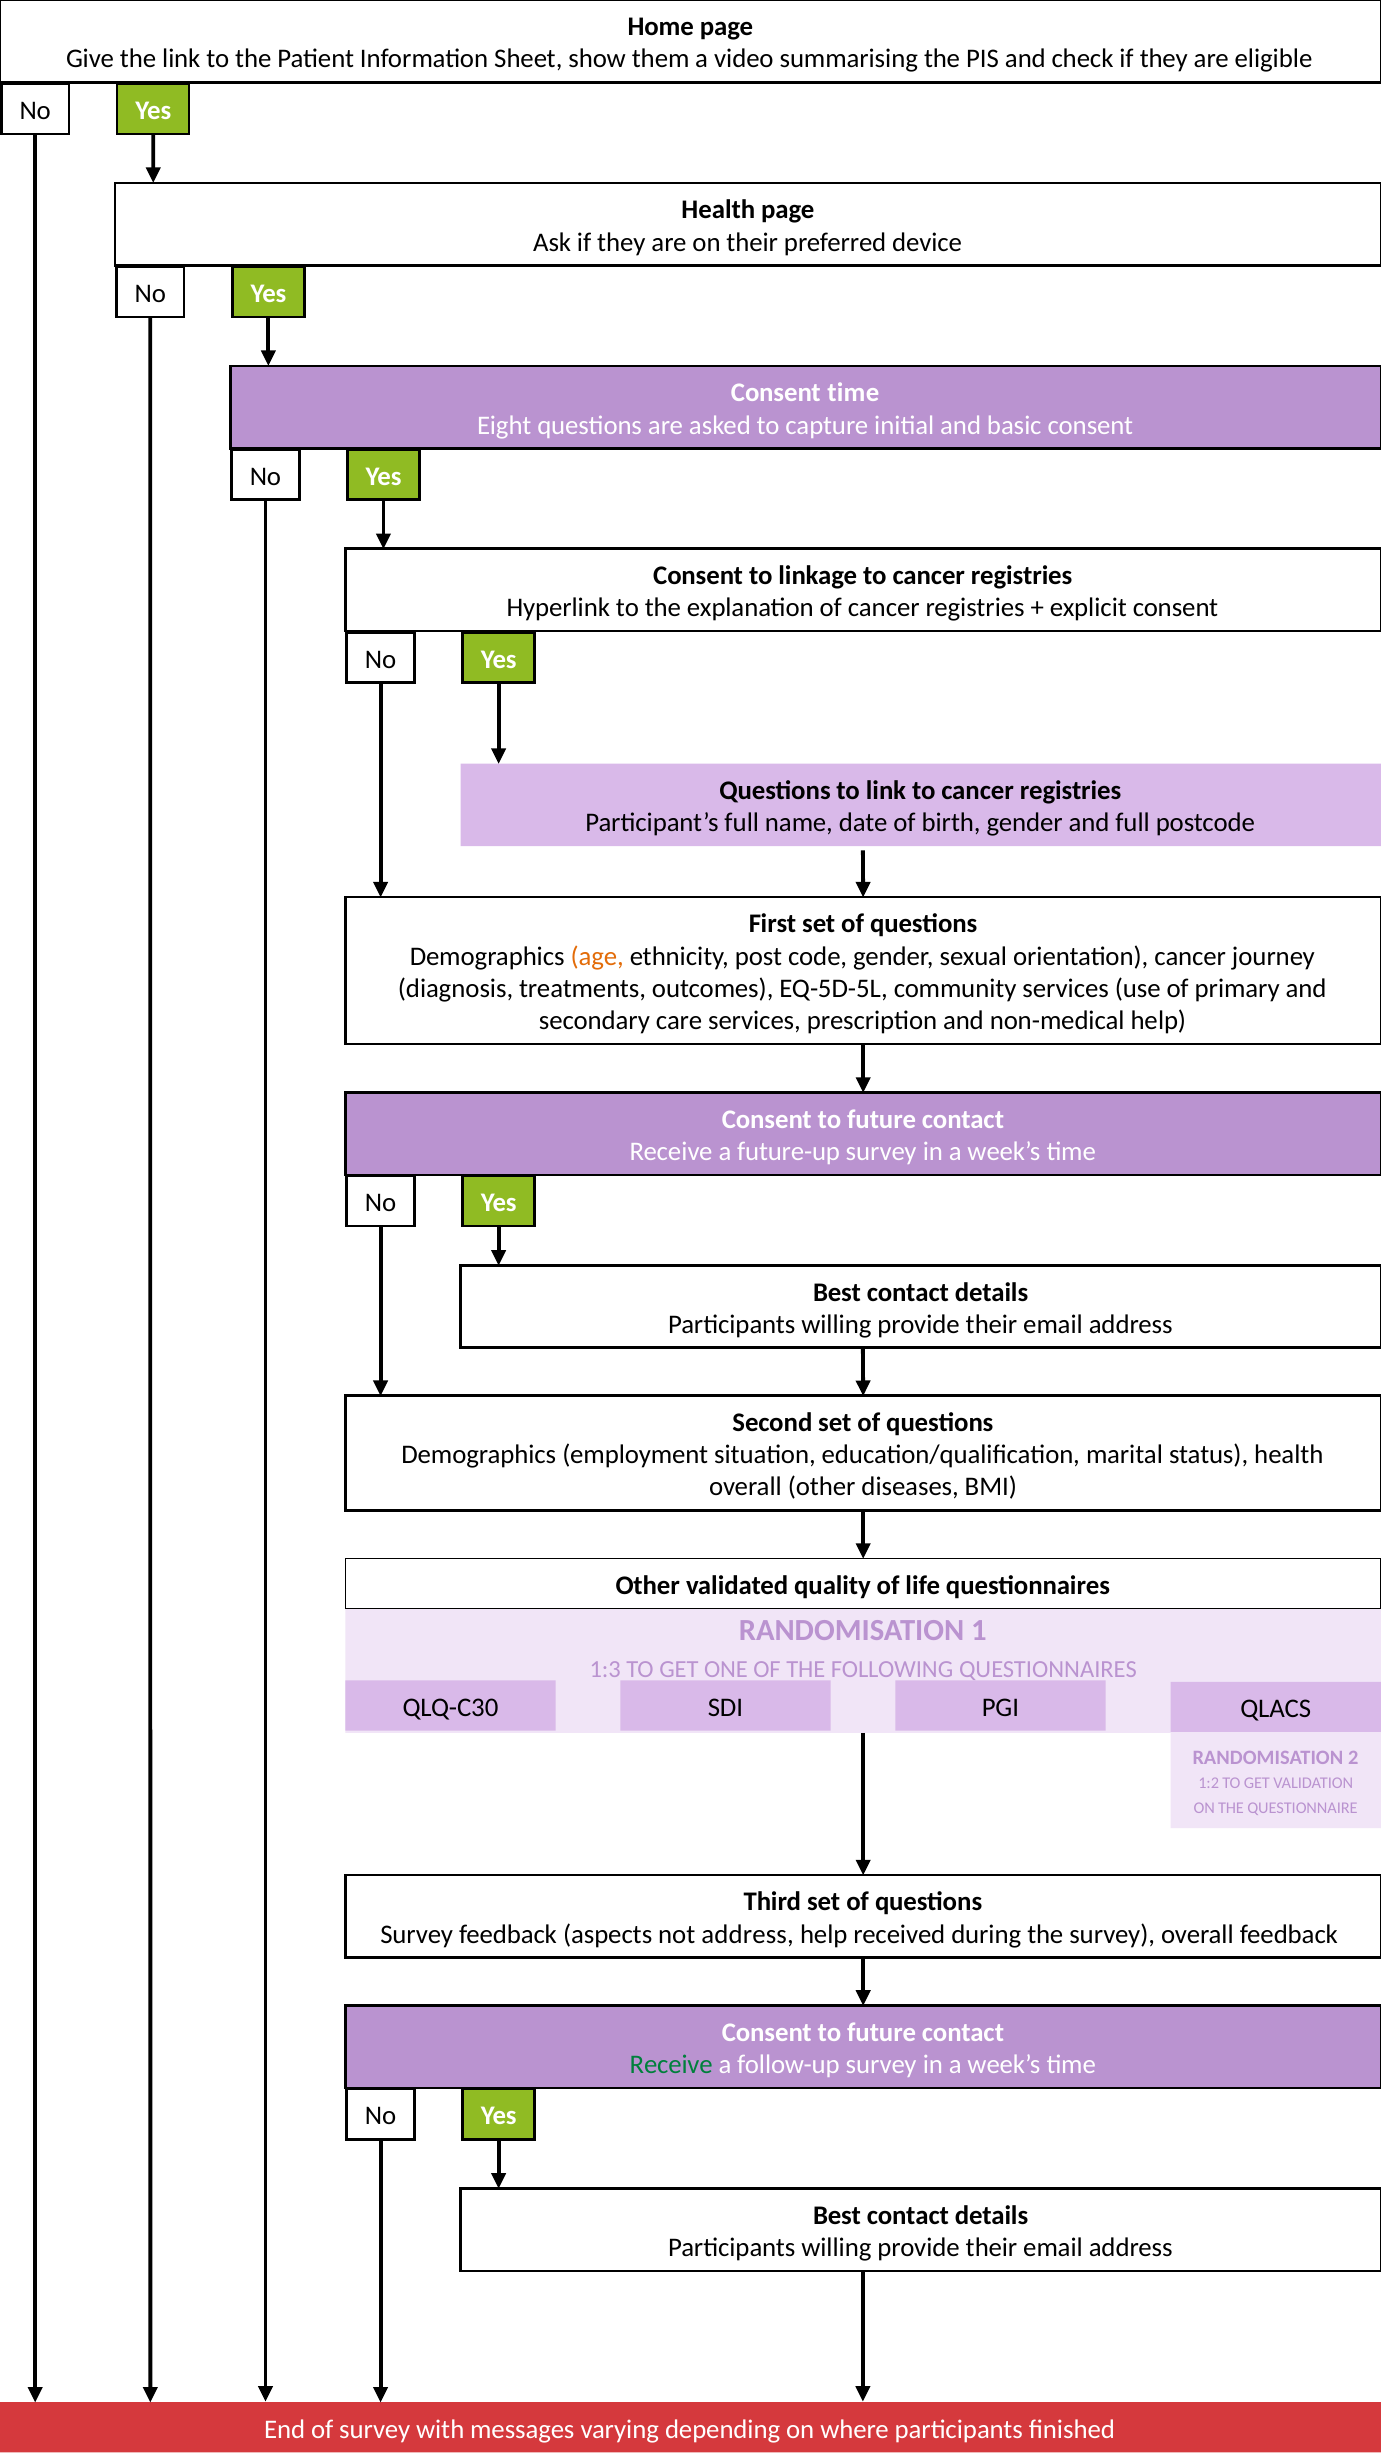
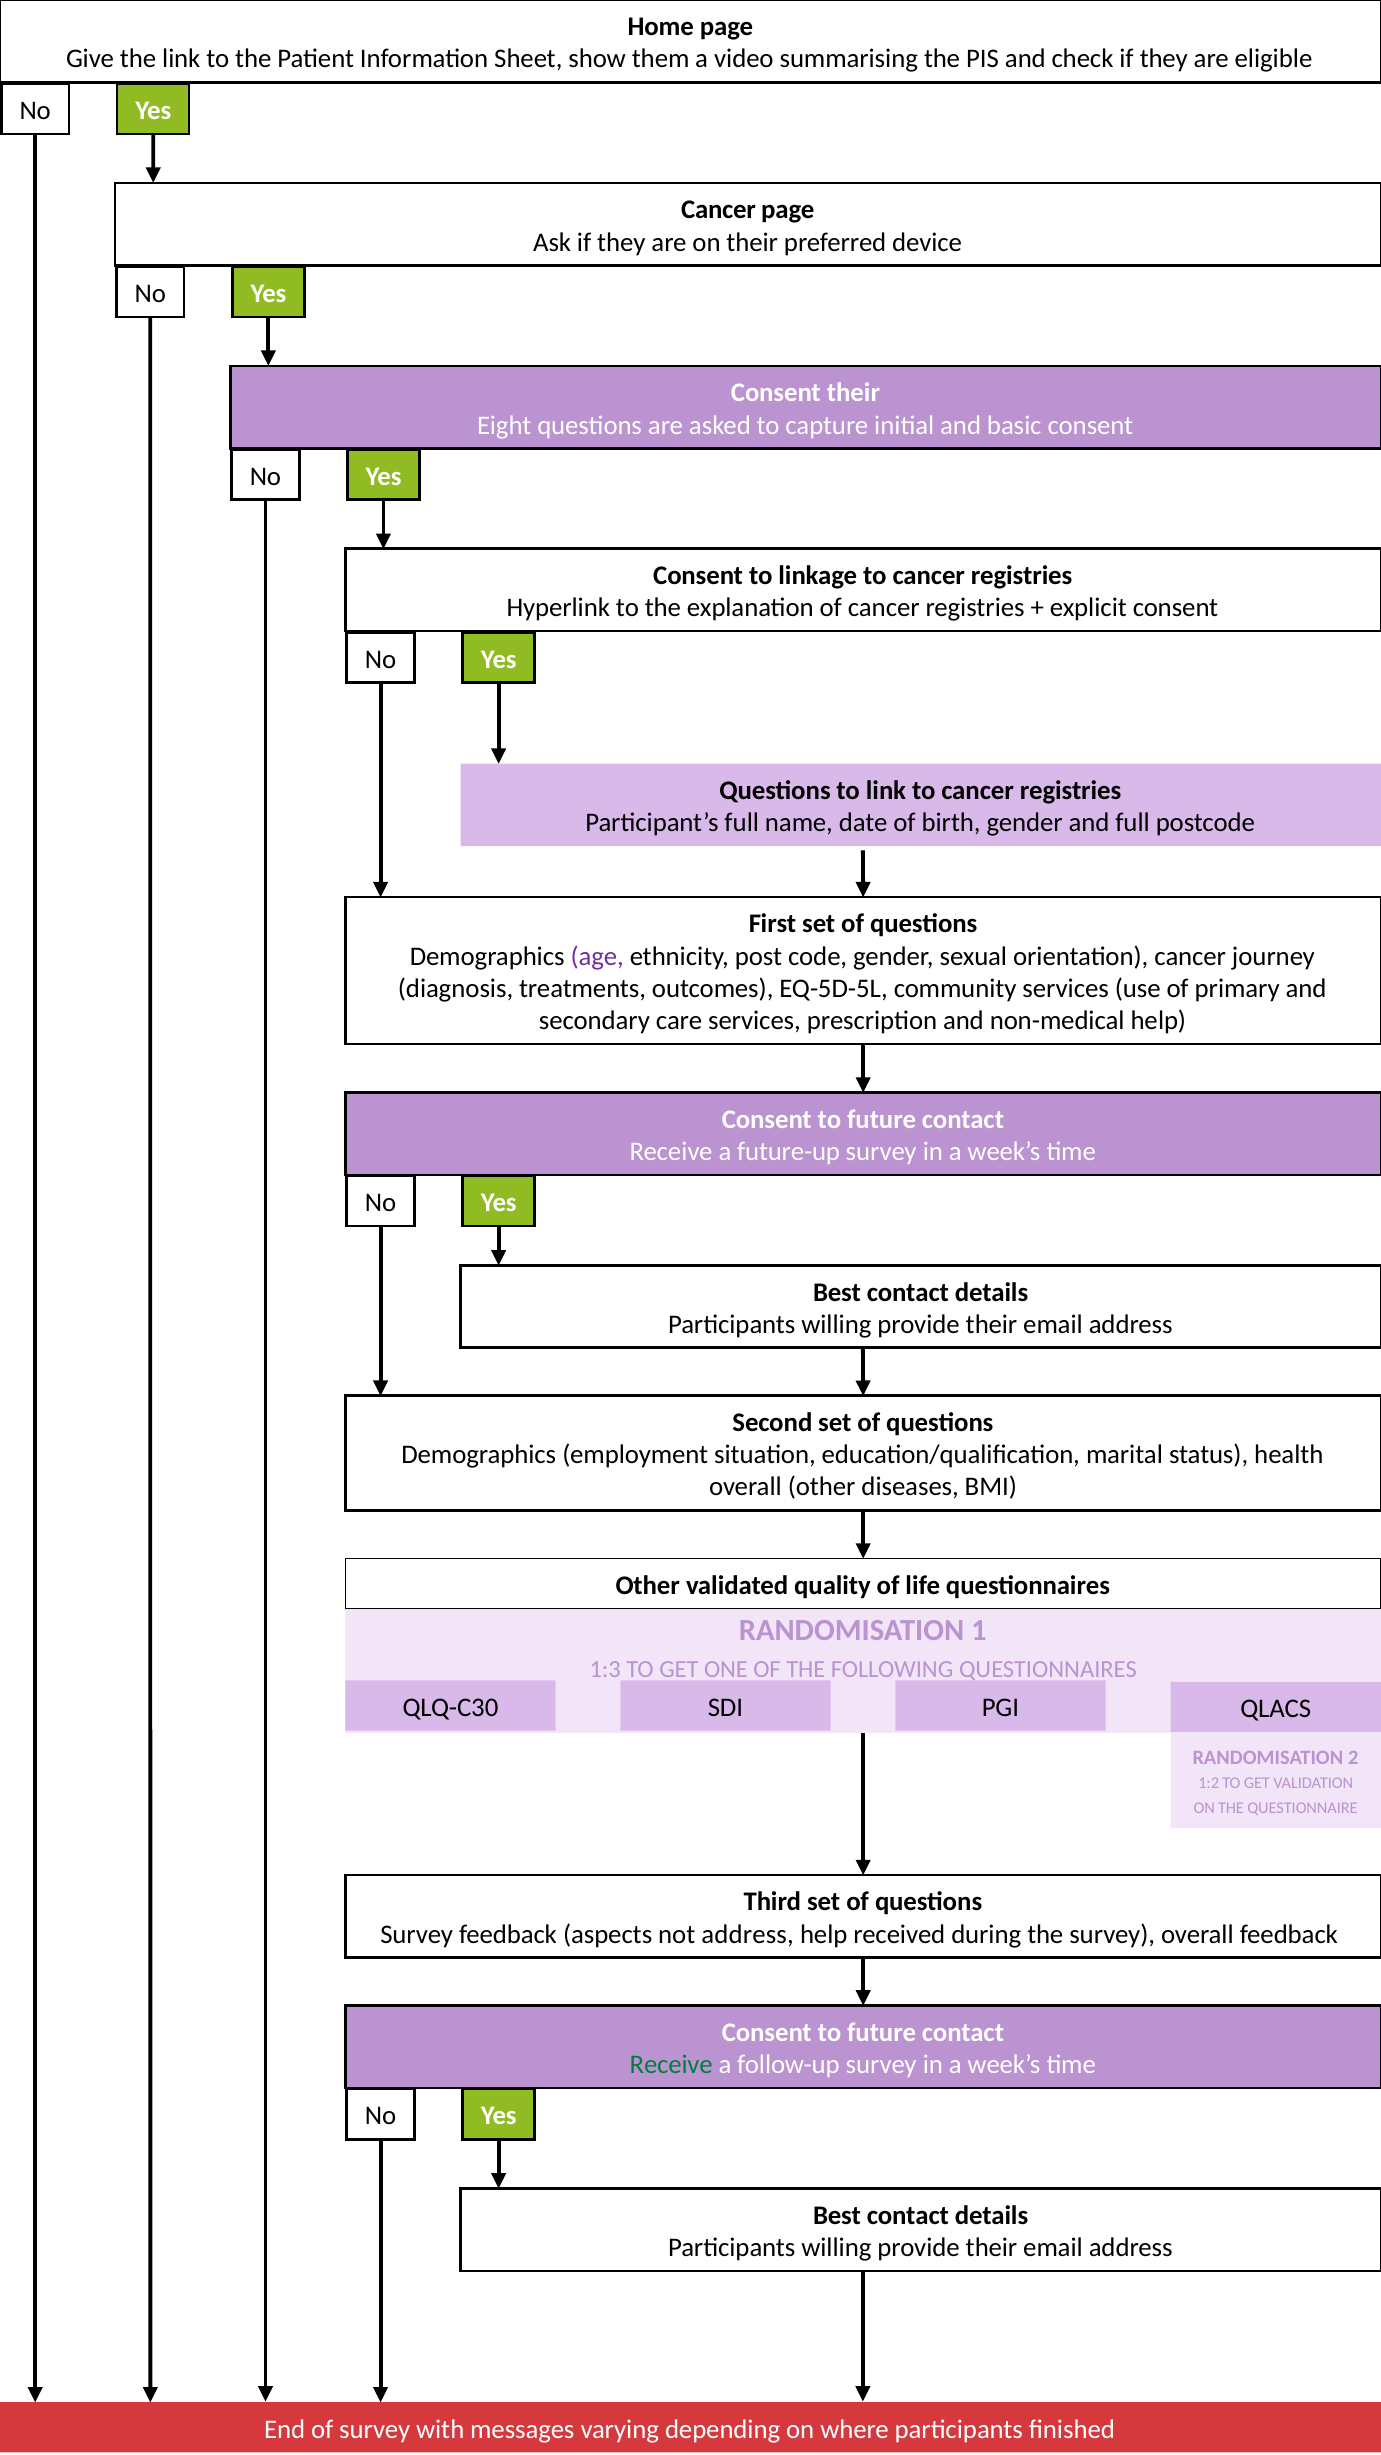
Health: Health -> Cancer (718, 210)
Consent time: time -> their (853, 393)
age colour: orange -> purple (597, 956)
